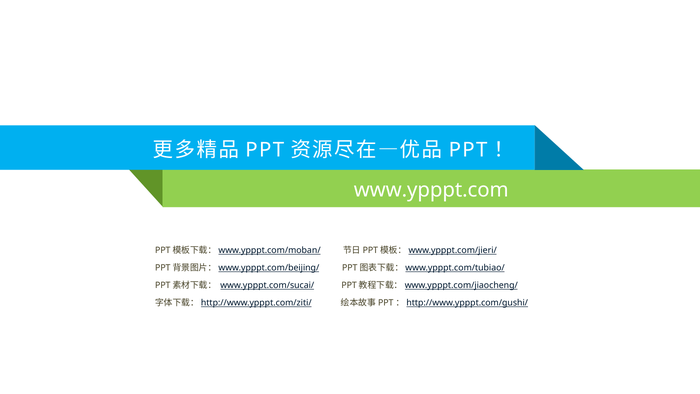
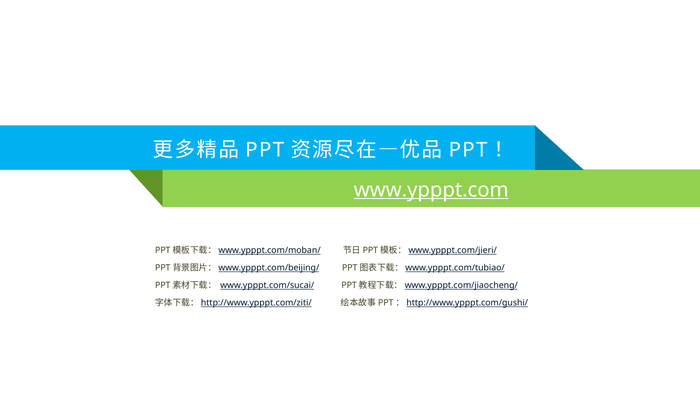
www.ypppt.com underline: none -> present (431, 190)
